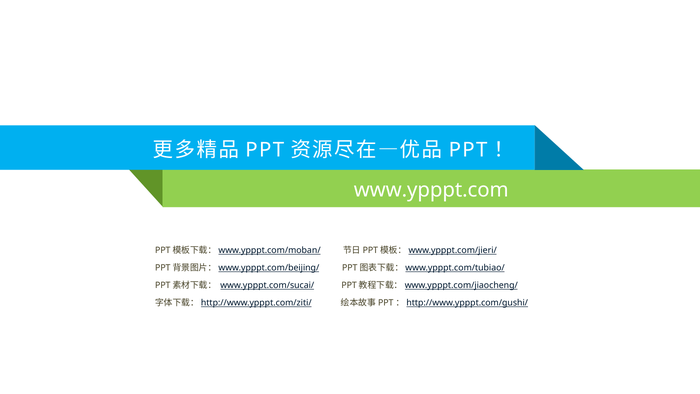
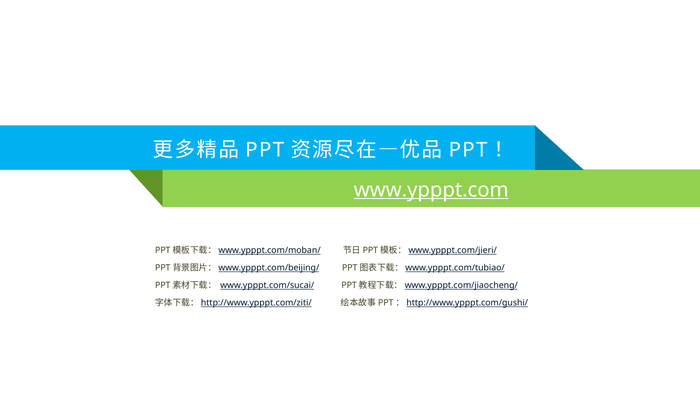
www.ypppt.com underline: none -> present (431, 190)
